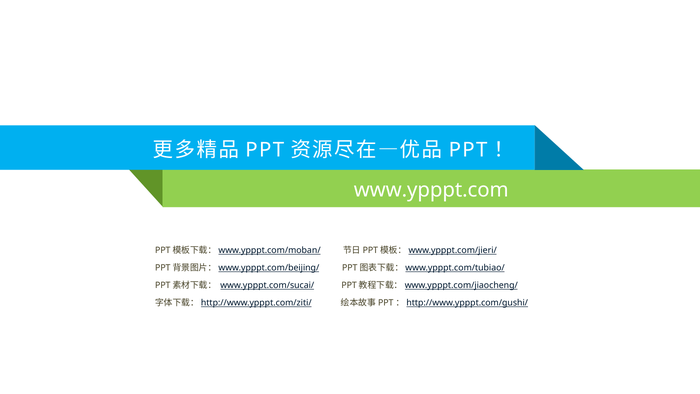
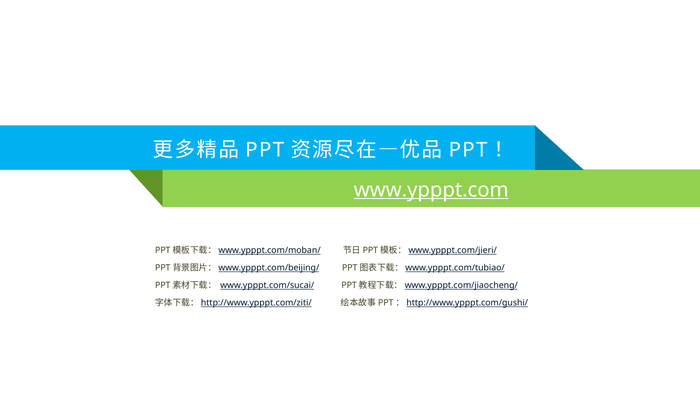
www.ypppt.com underline: none -> present (431, 190)
